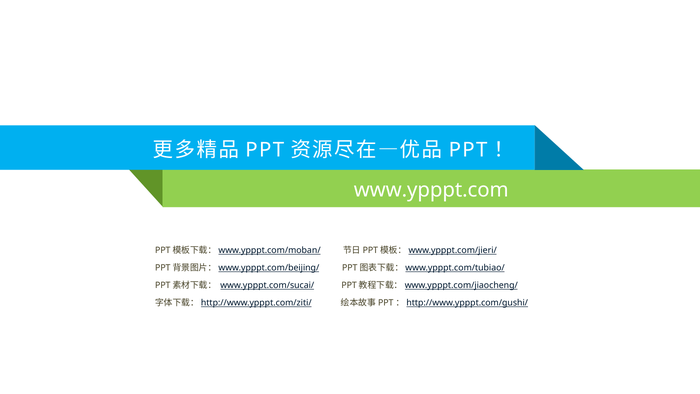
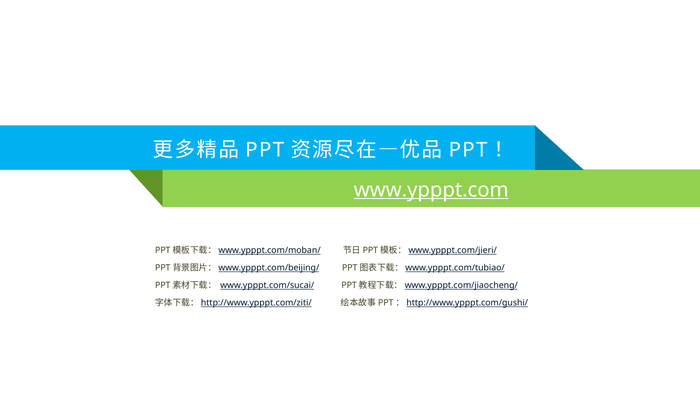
www.ypppt.com underline: none -> present (431, 190)
